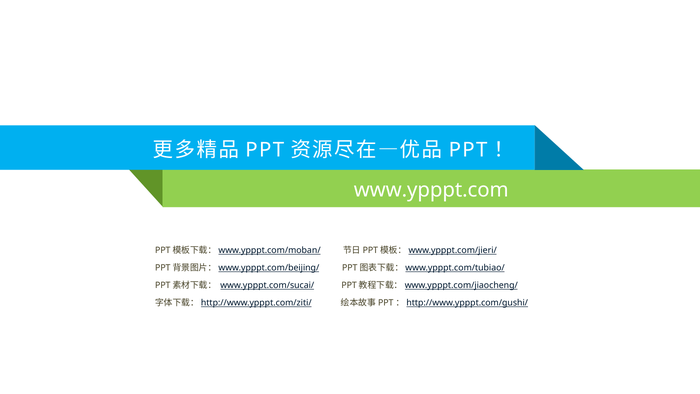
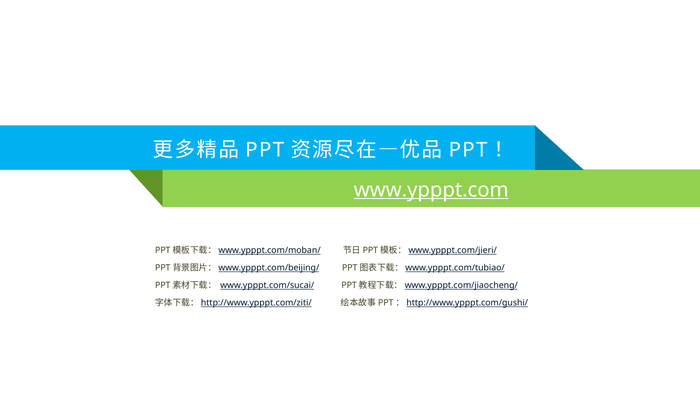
www.ypppt.com underline: none -> present (431, 190)
